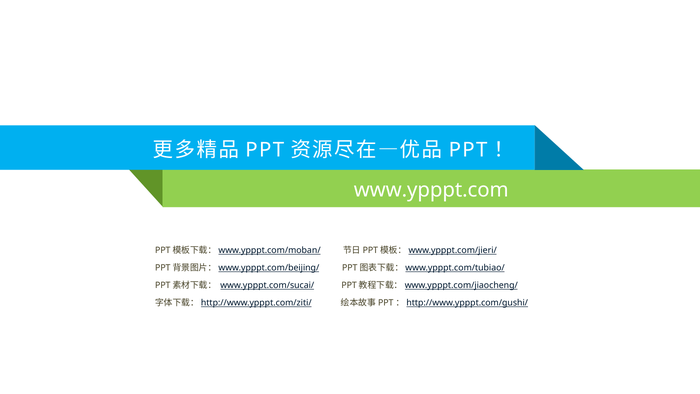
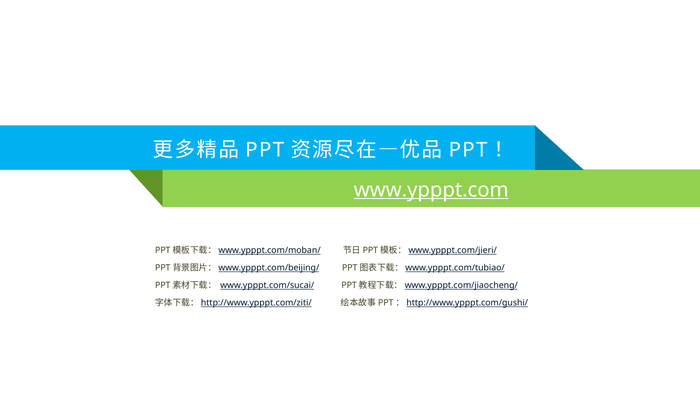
www.ypppt.com underline: none -> present (431, 190)
